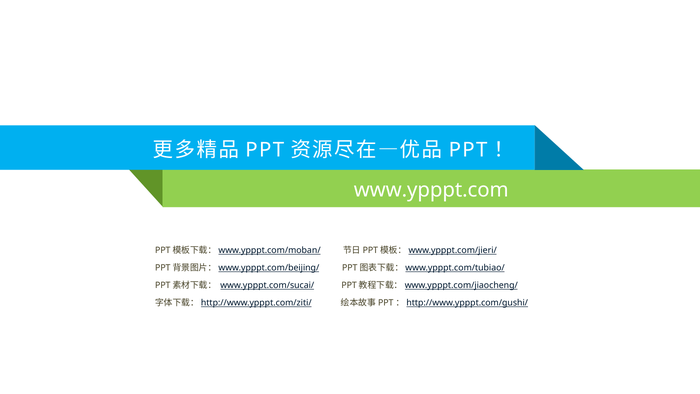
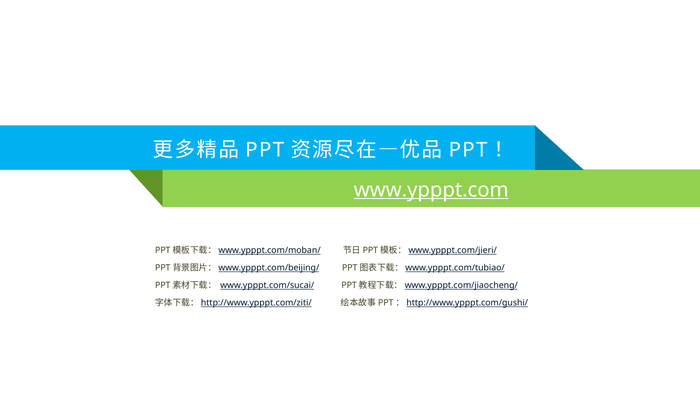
www.ypppt.com underline: none -> present (431, 190)
